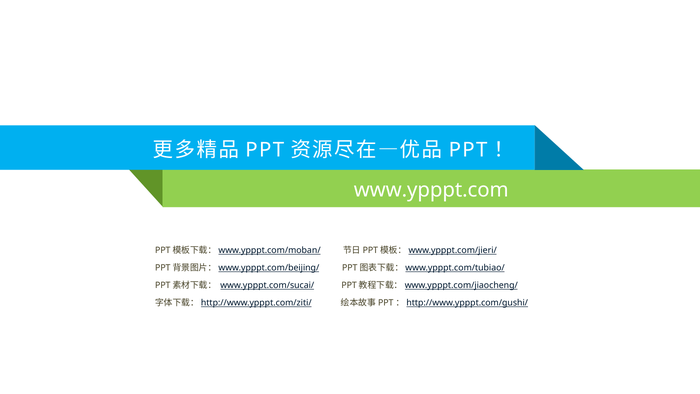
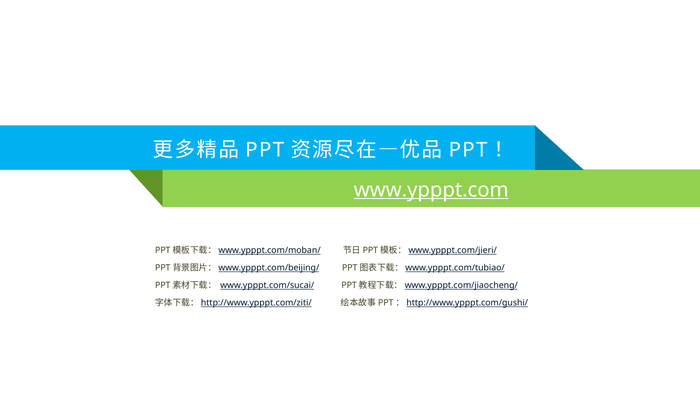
www.ypppt.com underline: none -> present (431, 190)
